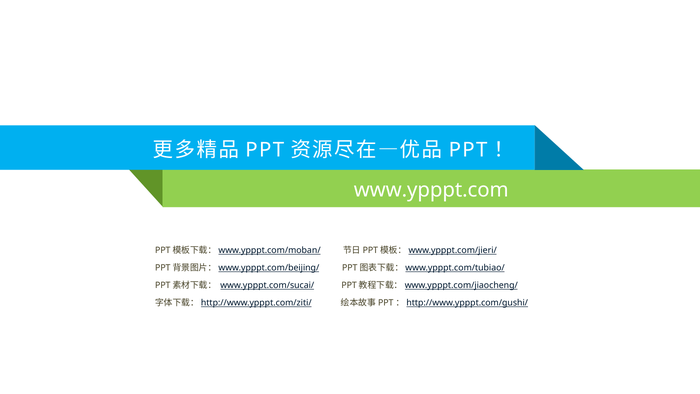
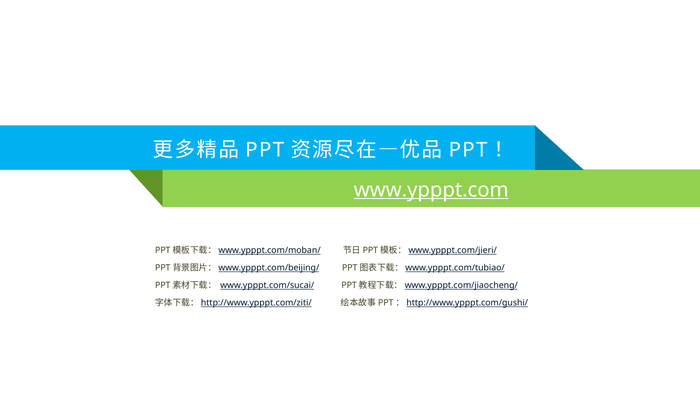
www.ypppt.com underline: none -> present (431, 190)
